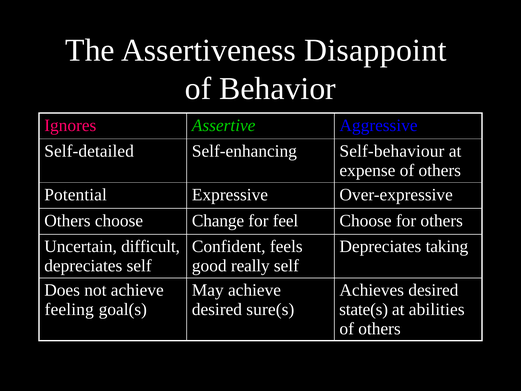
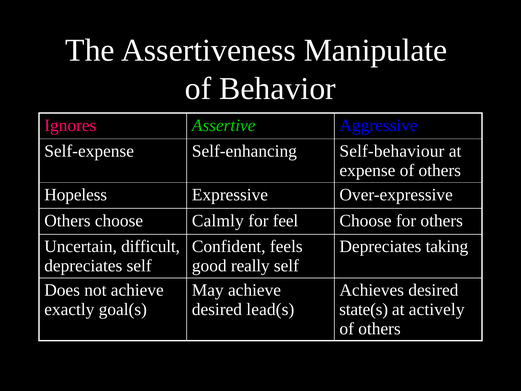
Disappoint: Disappoint -> Manipulate (376, 50)
Self-detailed: Self-detailed -> Self-expense (89, 151)
Potential: Potential -> Hopeless (76, 195)
Change: Change -> Calmly (218, 221)
feeling: feeling -> exactly (69, 309)
sure(s: sure(s -> lead(s (270, 309)
abilities: abilities -> actively (437, 309)
